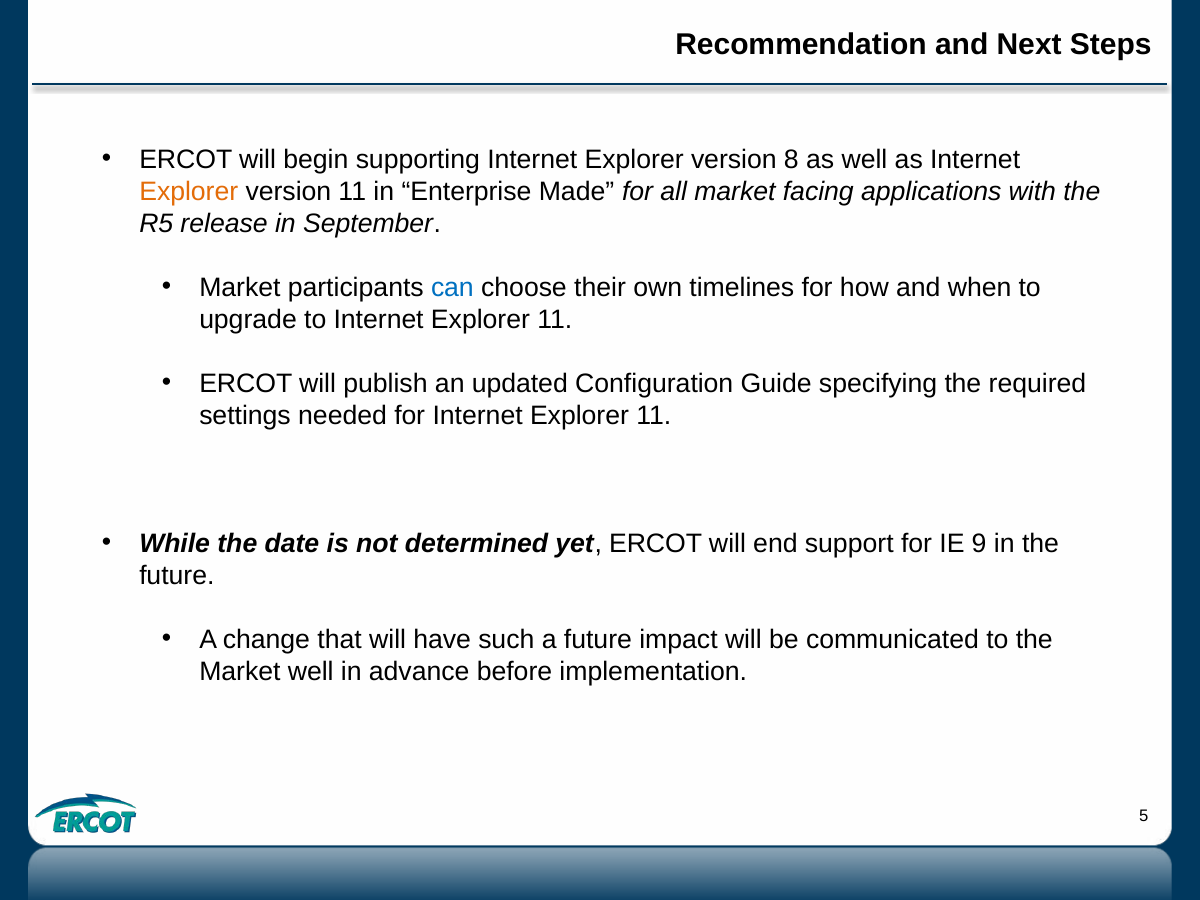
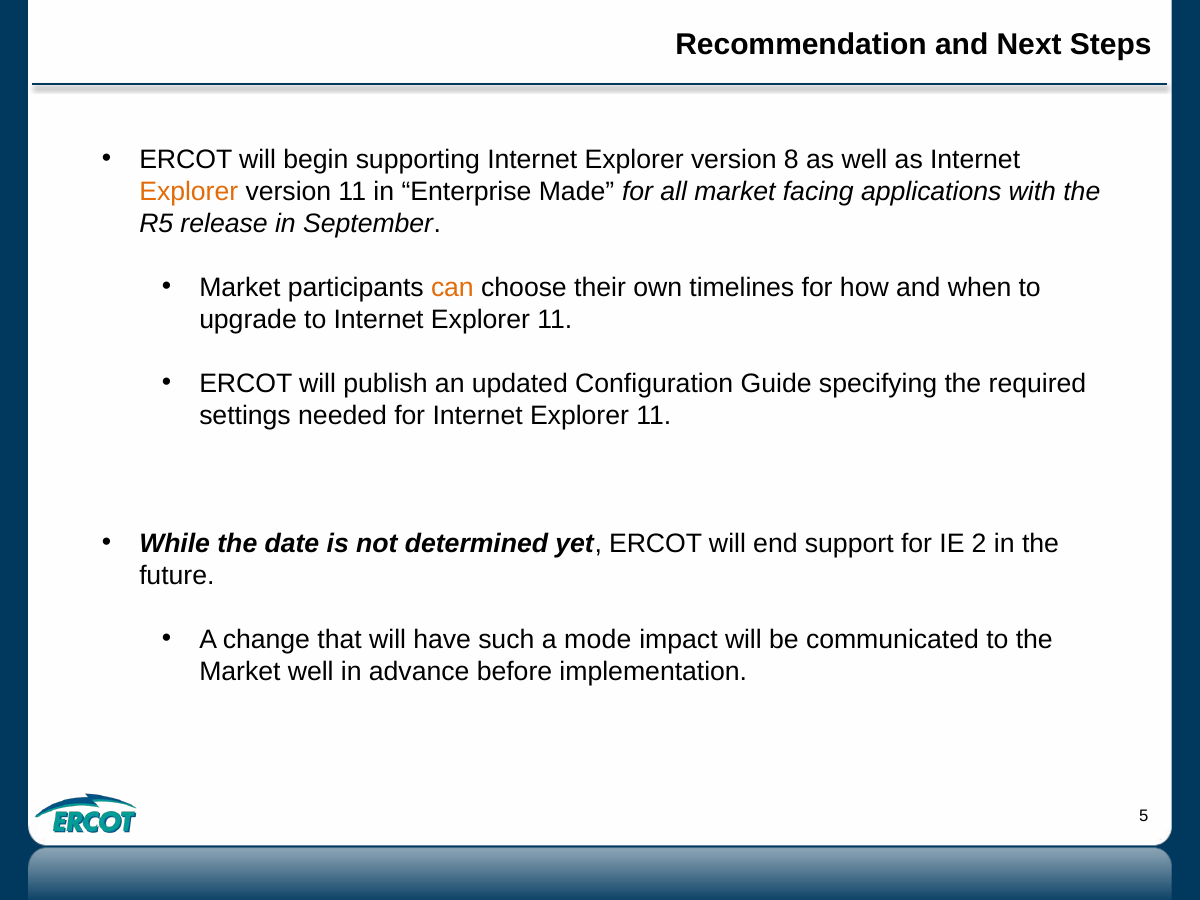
can colour: blue -> orange (452, 288)
9: 9 -> 2 (979, 544)
a future: future -> mode (598, 639)
